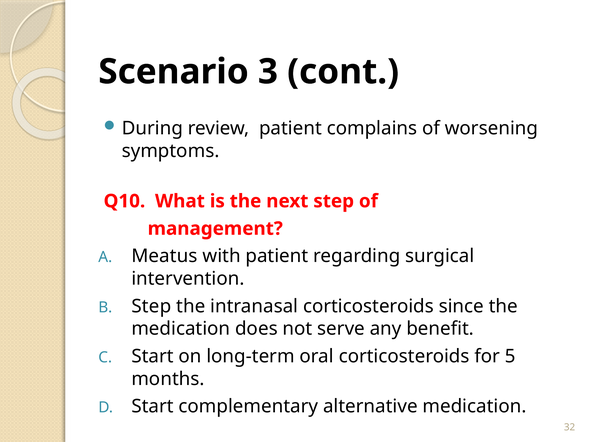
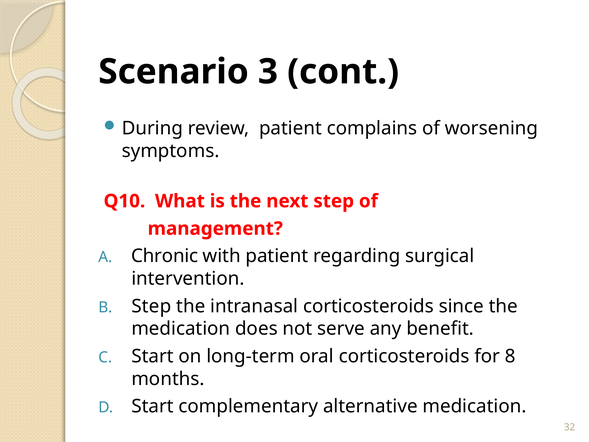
Meatus: Meatus -> Chronic (165, 256)
5: 5 -> 8 (510, 356)
